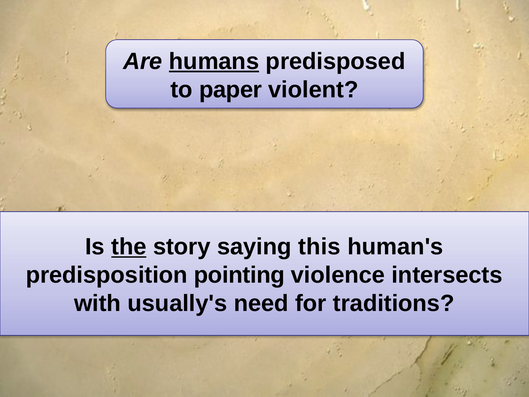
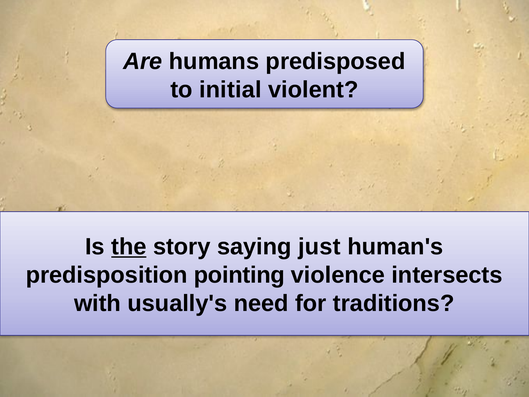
humans underline: present -> none (214, 61)
paper: paper -> initial (230, 90)
this: this -> just (319, 247)
